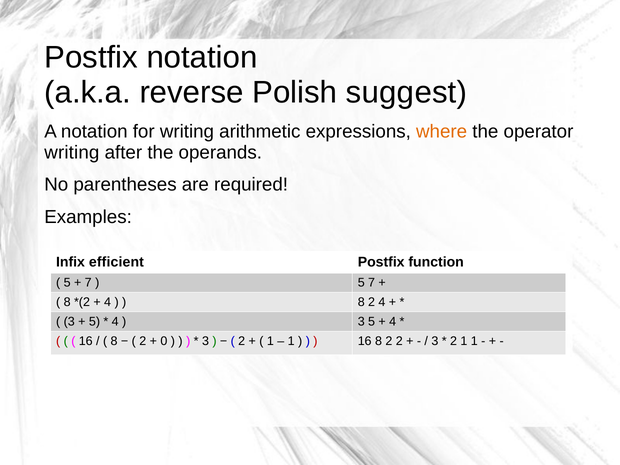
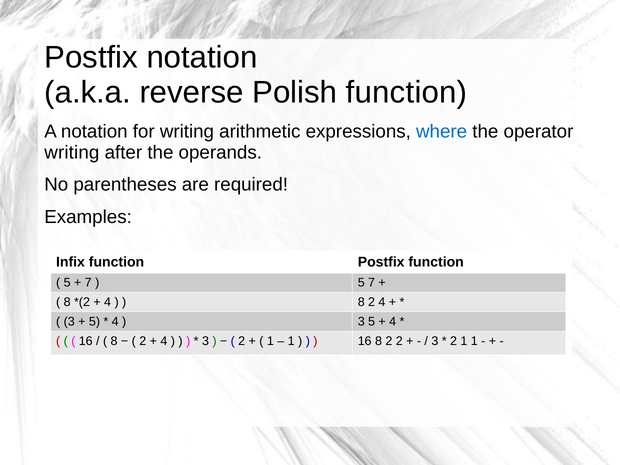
Polish suggest: suggest -> function (407, 92)
where colour: orange -> blue (442, 132)
Infix efficient: efficient -> function (117, 262)
0: 0 -> 4 (164, 341)
